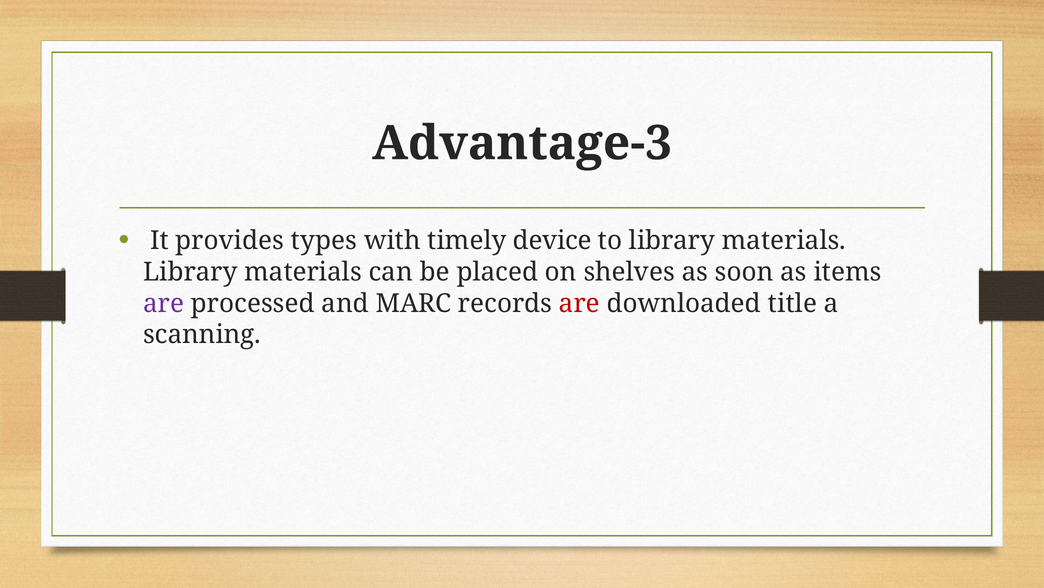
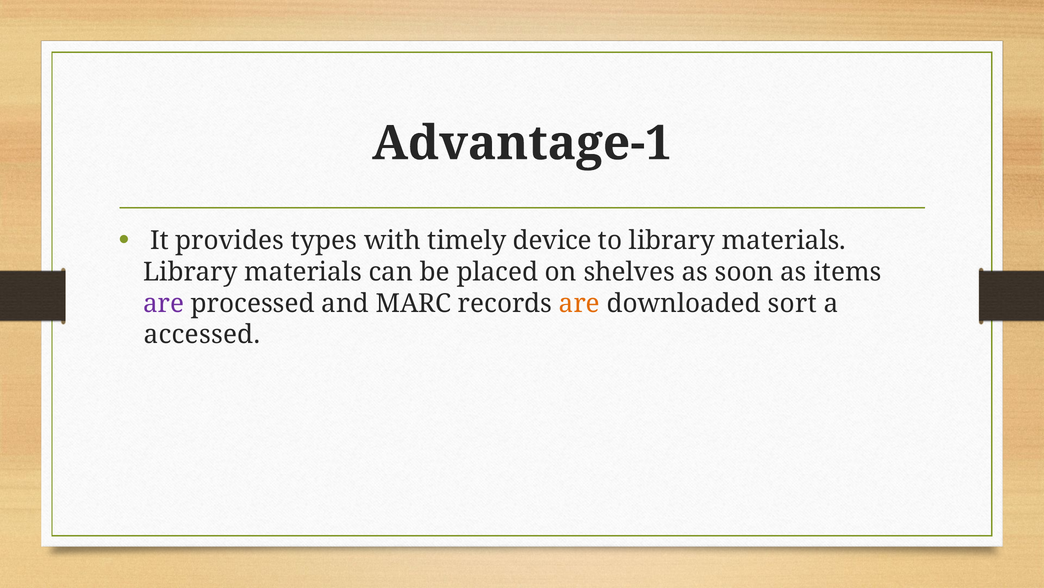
Advantage-3: Advantage-3 -> Advantage-1 (522, 143)
are colour: red -> orange (579, 303)
title: title -> sort (792, 303)
scanning: scanning -> accessed (202, 334)
